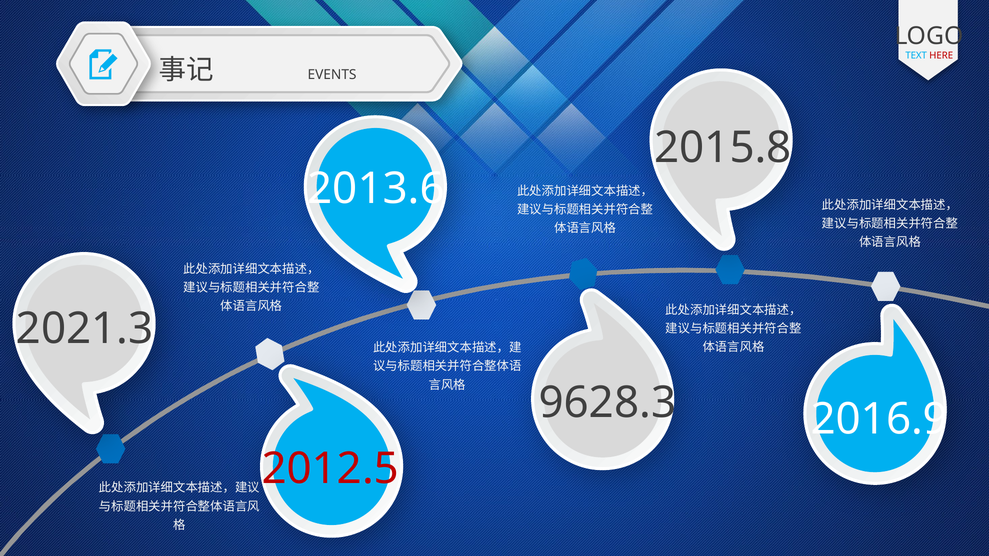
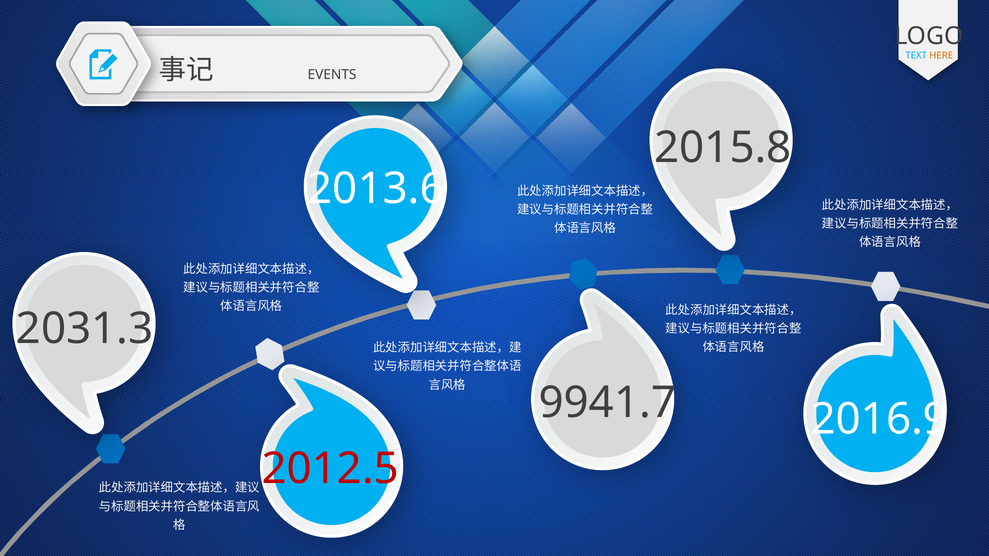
HERE colour: red -> orange (941, 56)
2021.3: 2021.3 -> 2031.3 (85, 329)
9628.3: 9628.3 -> 9941.7 (607, 403)
